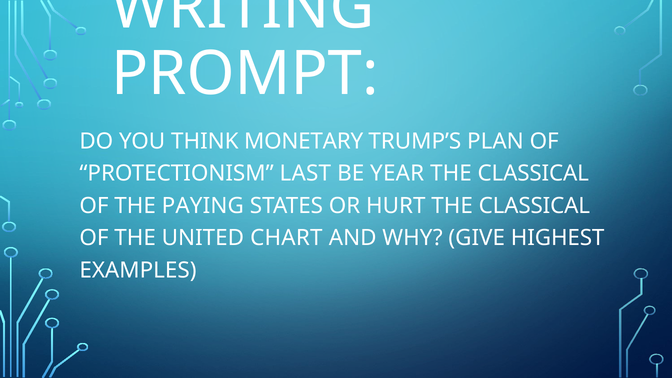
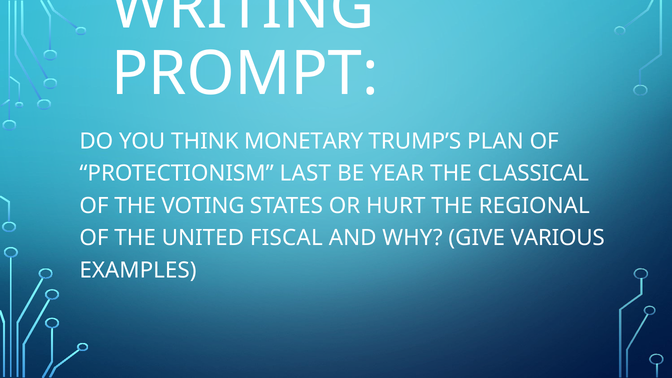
PAYING: PAYING -> VOTING (203, 206)
HURT THE CLASSICAL: CLASSICAL -> REGIONAL (534, 206)
CHART: CHART -> FISCAL (286, 238)
HIGHEST: HIGHEST -> VARIOUS (558, 238)
